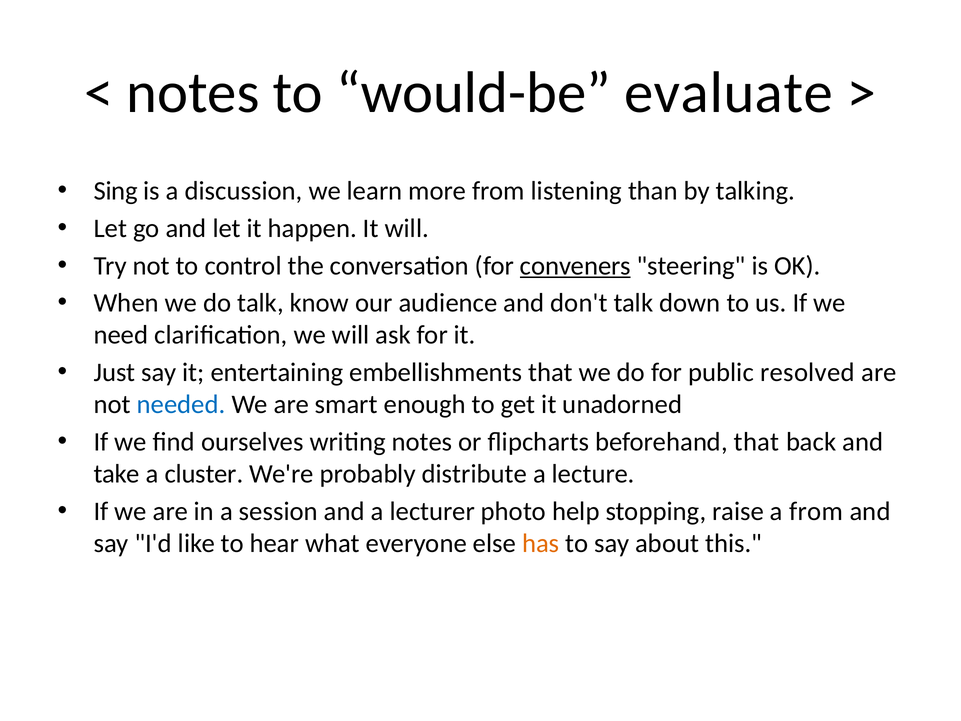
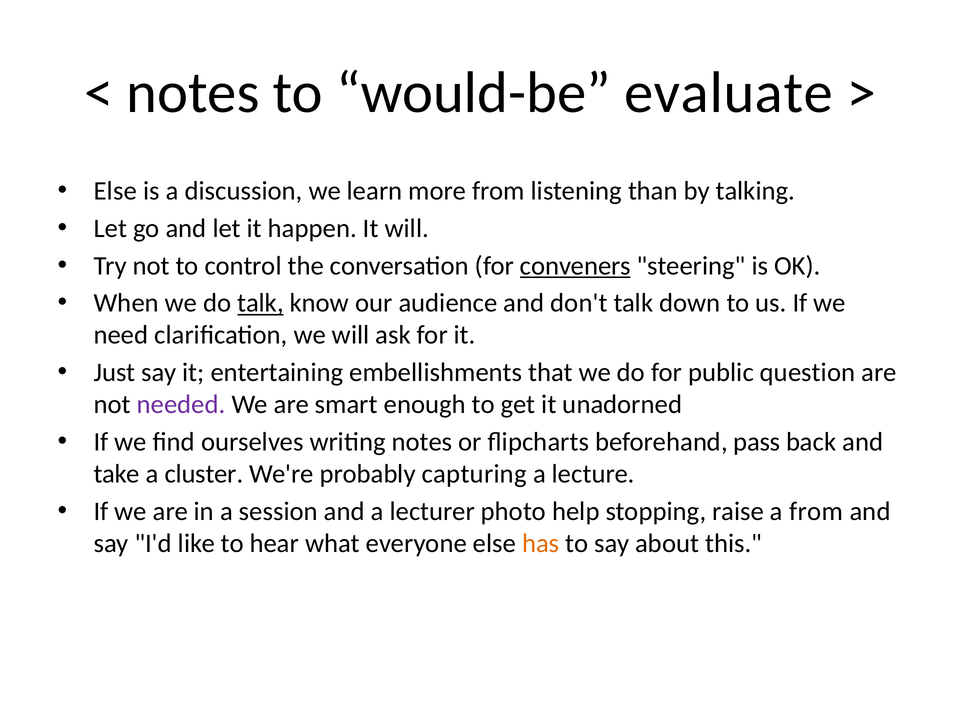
Sing: Sing -> Else (115, 191)
talk underline: none -> present (261, 303)
resolved: resolved -> question (808, 372)
needed colour: blue -> purple (181, 404)
beforehand that: that -> pass (757, 442)
distribute: distribute -> capturing (474, 474)
